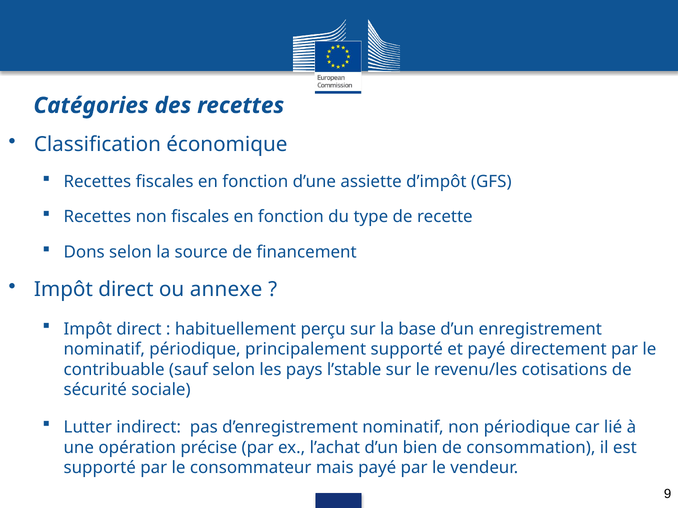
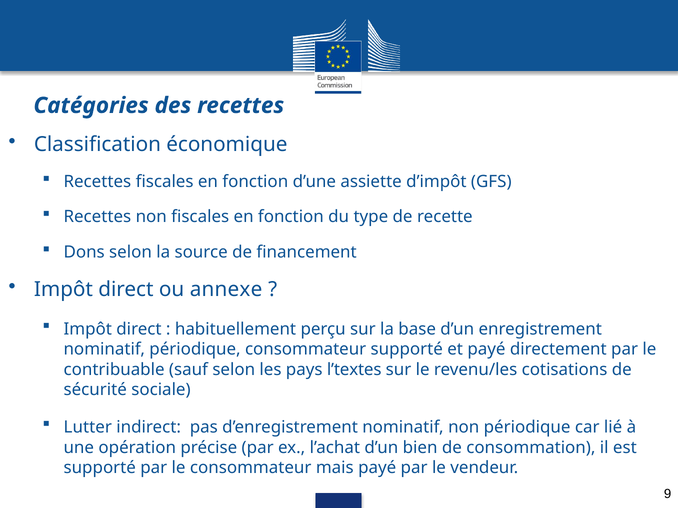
périodique principalement: principalement -> consommateur (306, 350)
l’stable: l’stable -> l’textes (354, 370)
